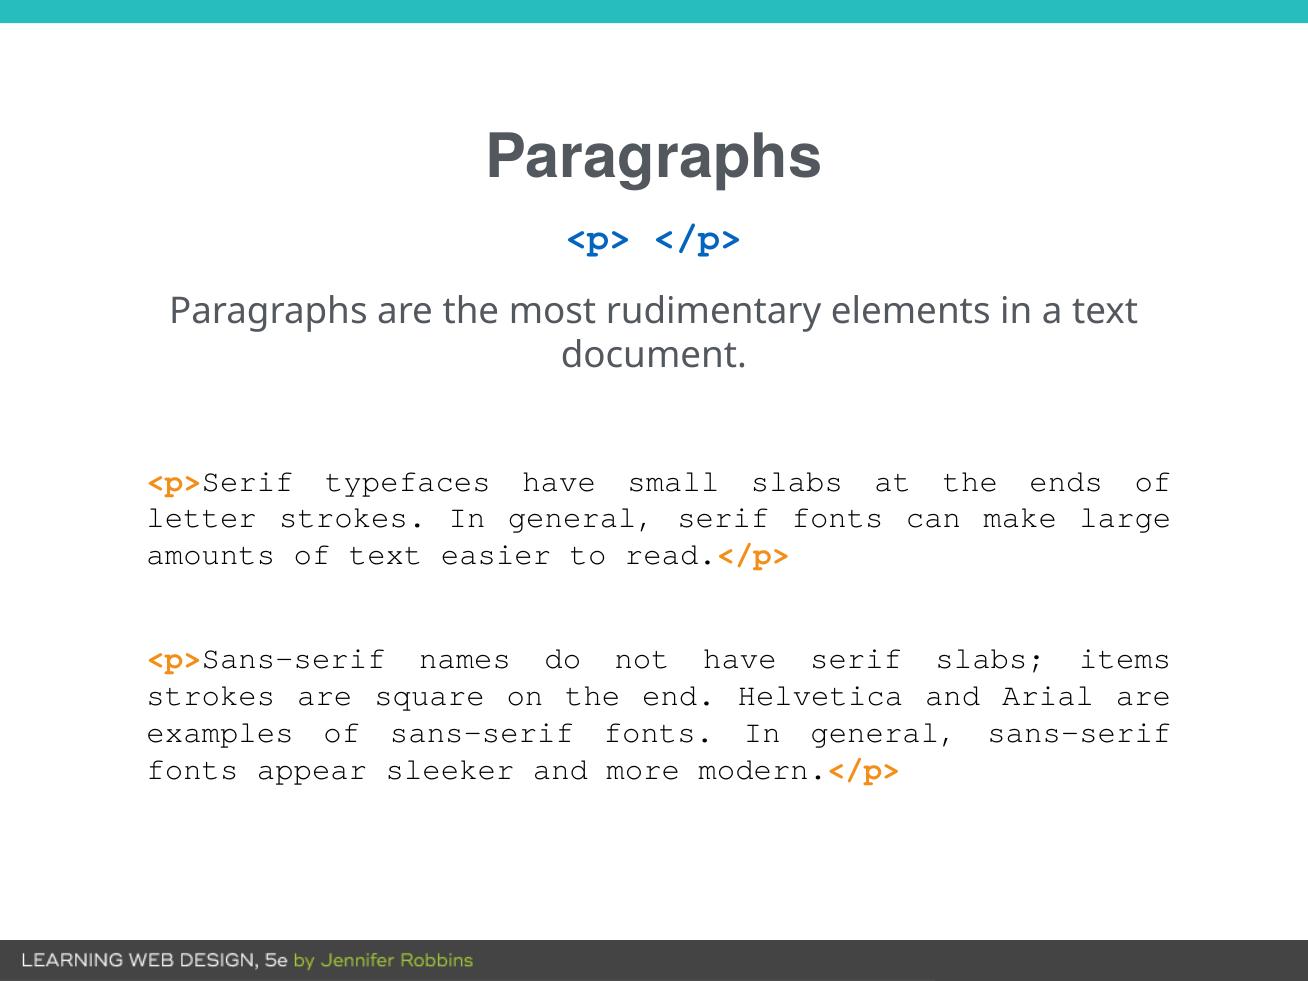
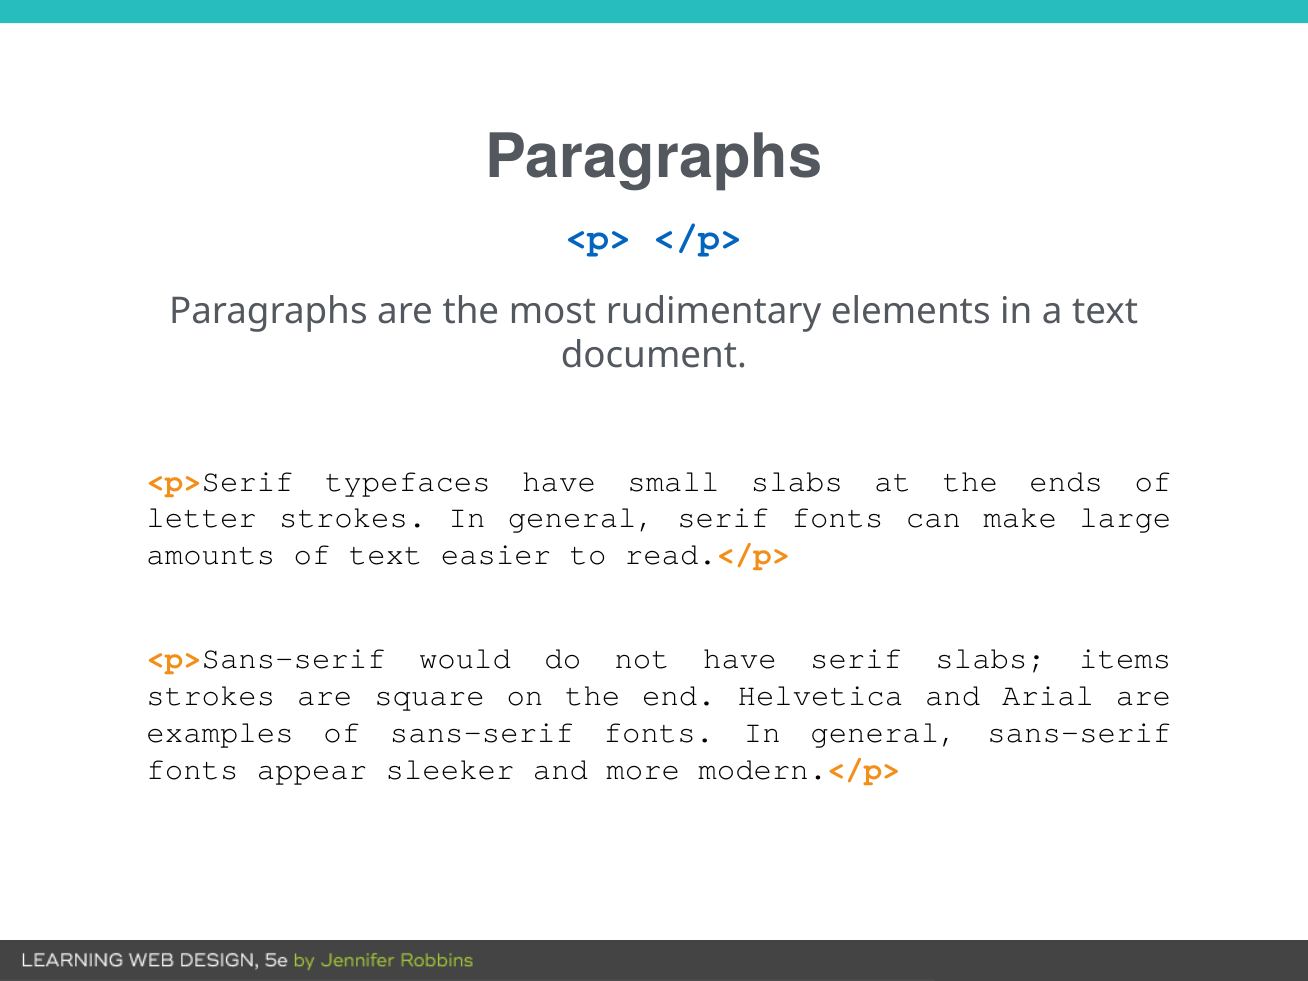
names: names -> would (465, 659)
